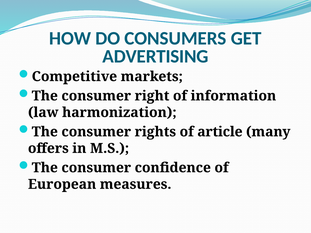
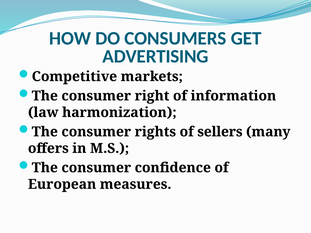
article: article -> sellers (220, 132)
